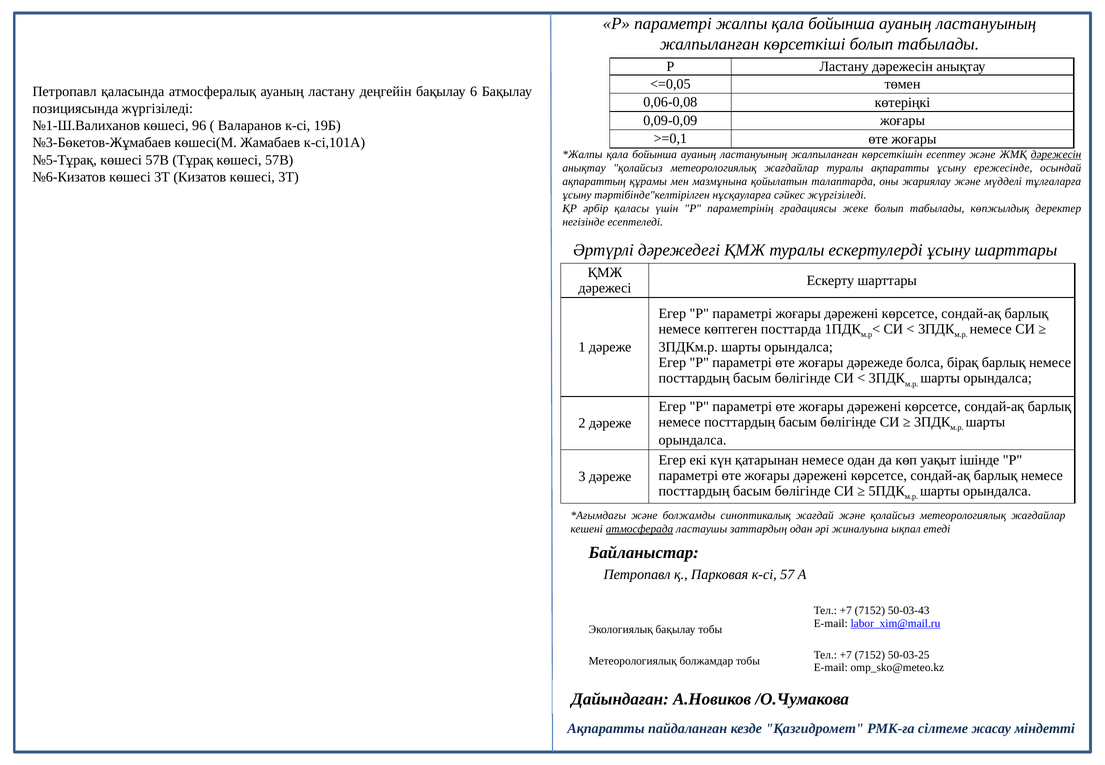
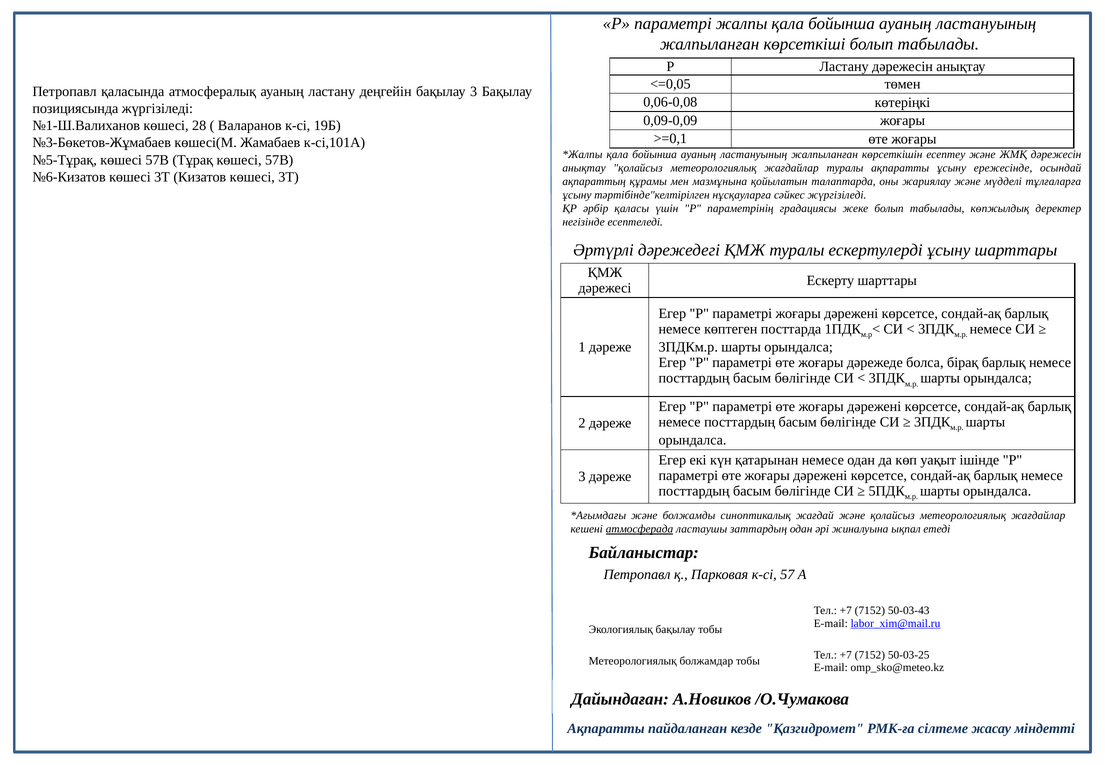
бақылау 6: 6 -> 3 (474, 92)
96: 96 -> 28 (199, 126)
дәрежесін underline: present -> none (1056, 154)
